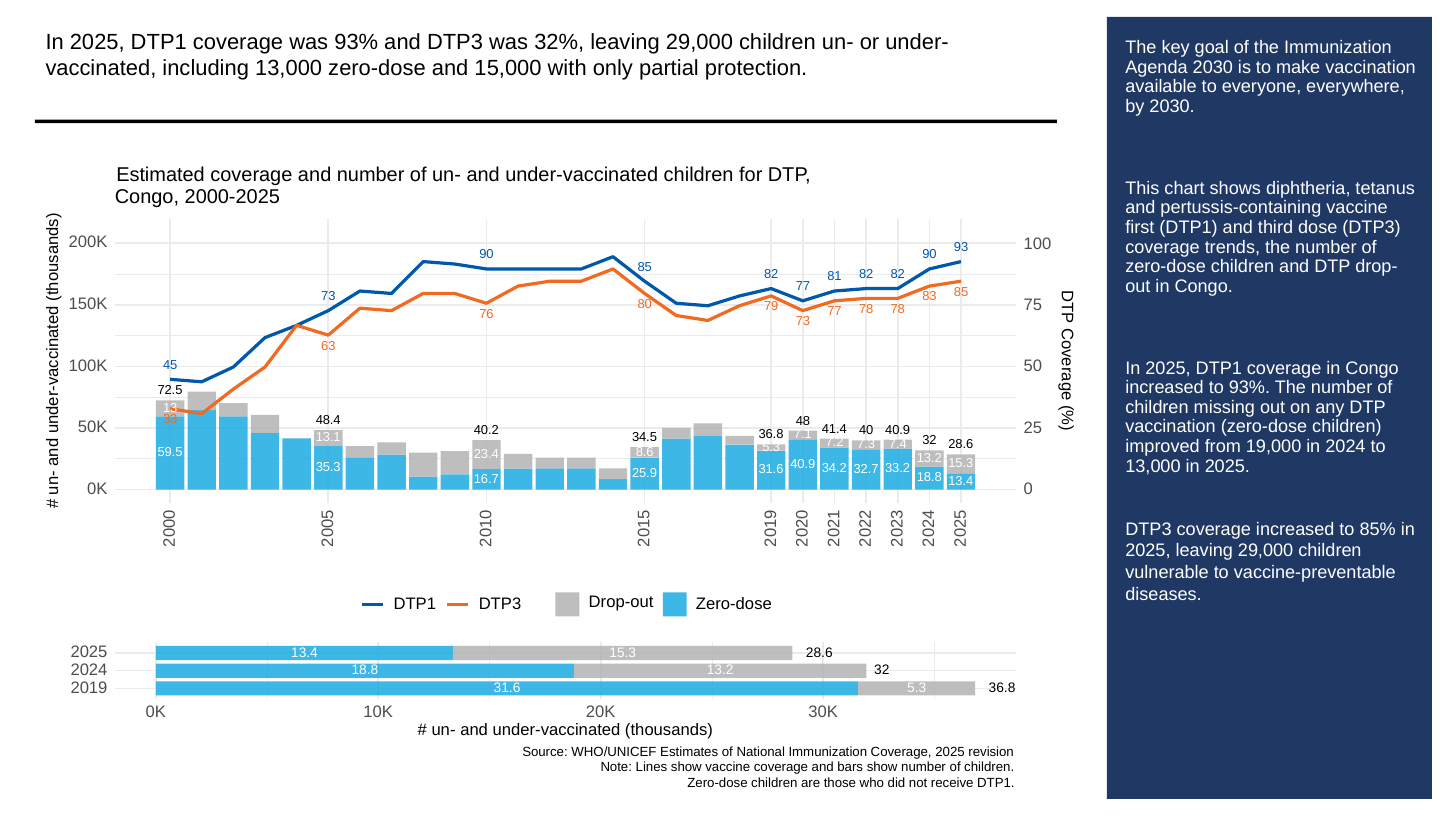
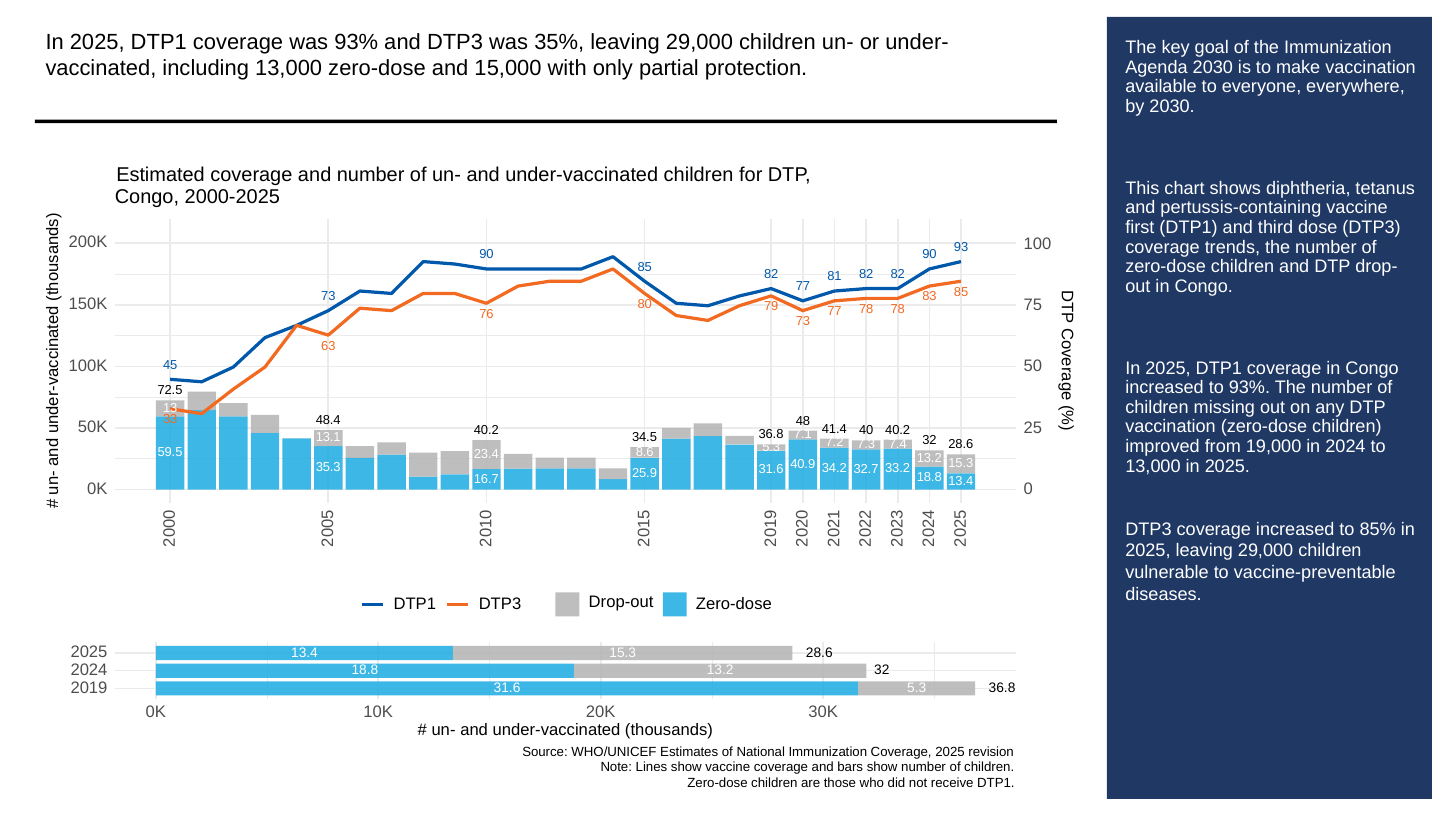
32%: 32% -> 35% (559, 42)
40 40.9: 40.9 -> 40.2 (898, 430)
